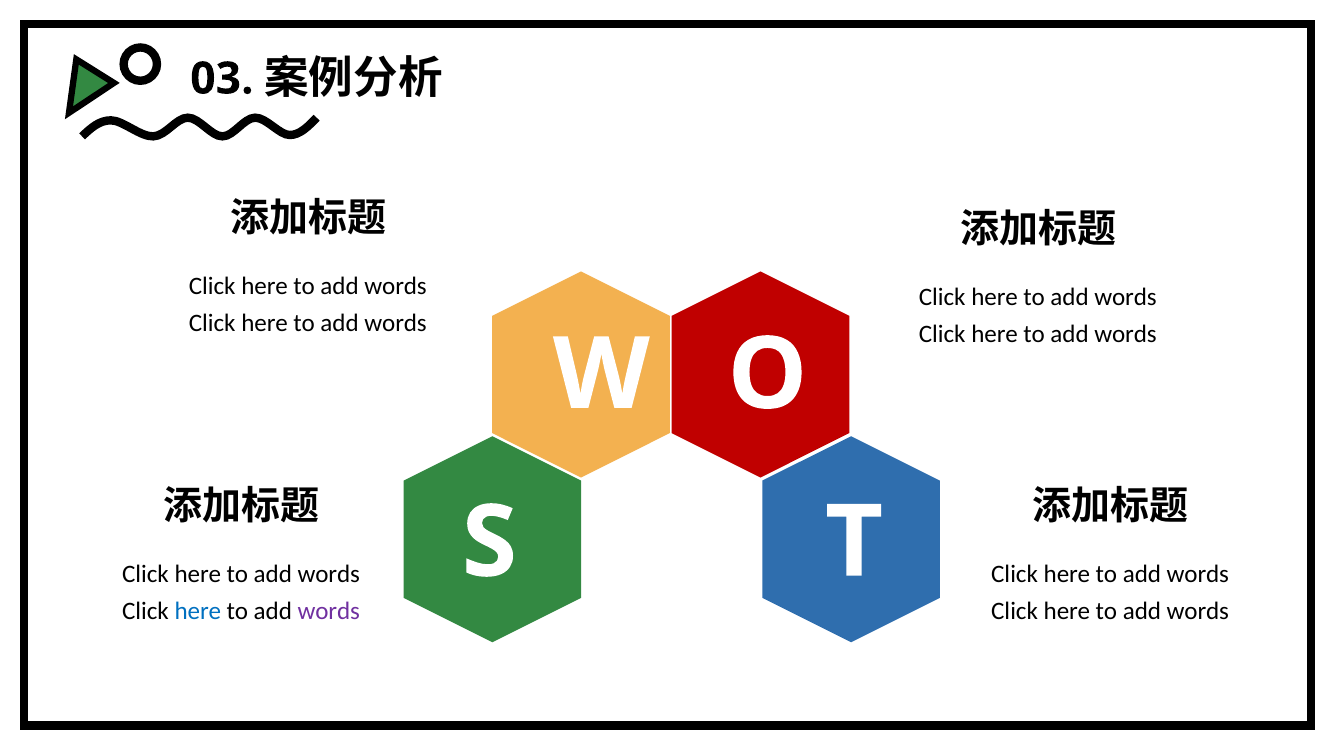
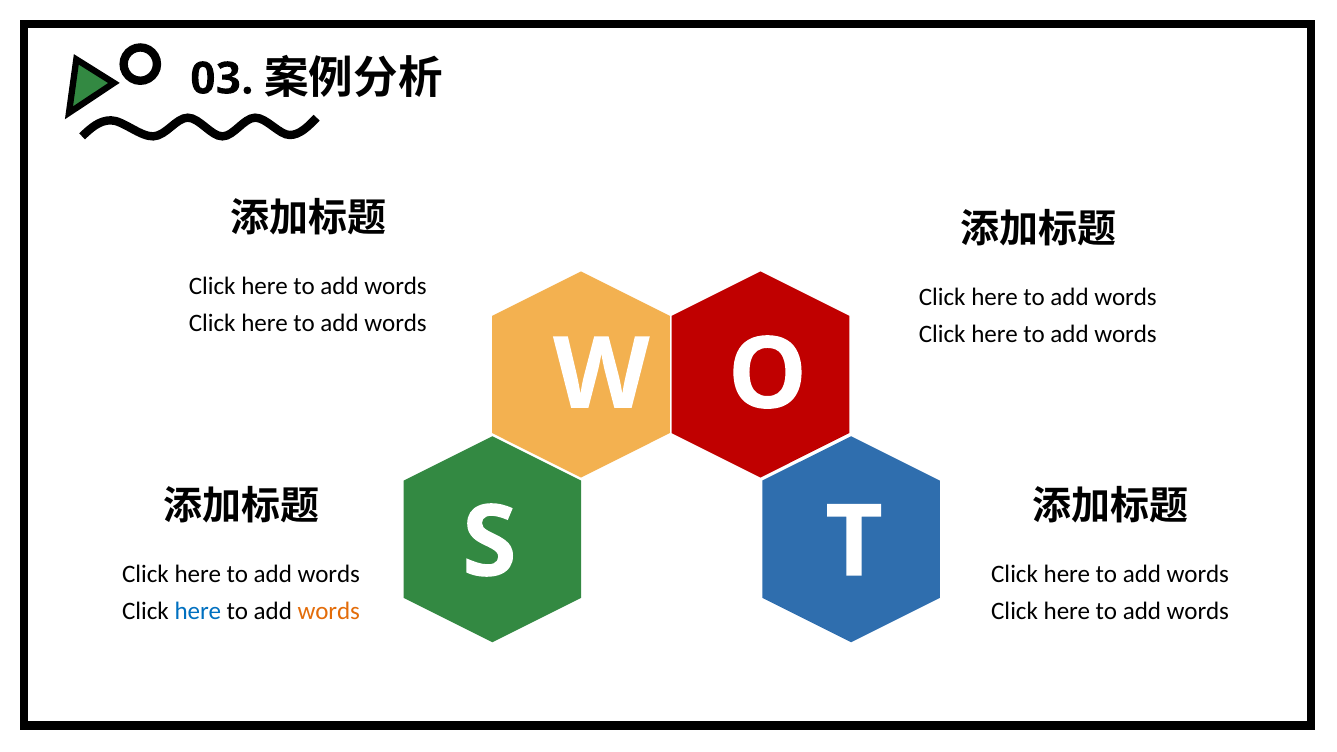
words colour: purple -> orange (329, 611)
